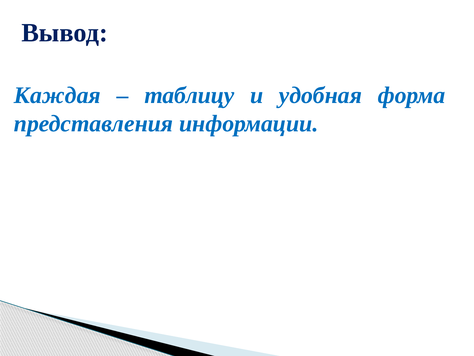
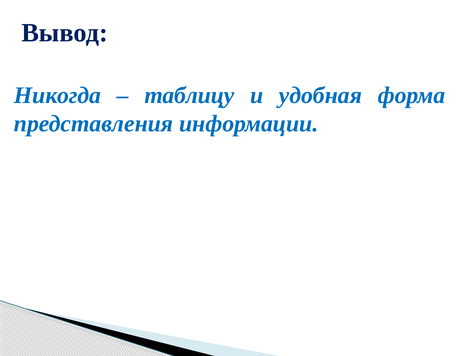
Каждая: Каждая -> Никогда (58, 95)
